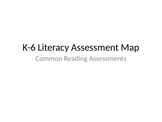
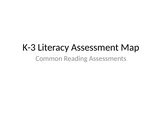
K-6: K-6 -> K-3 (29, 47)
